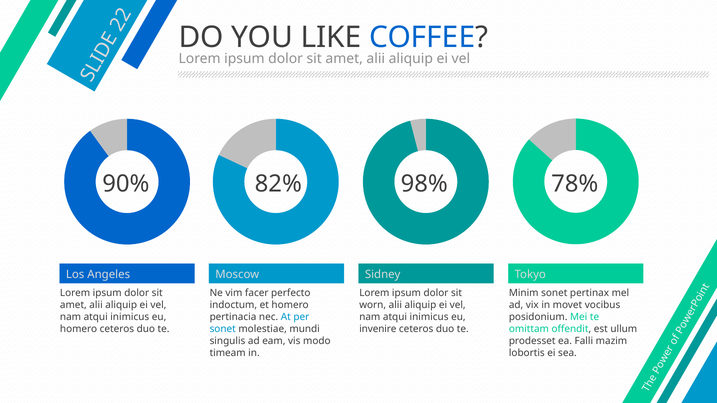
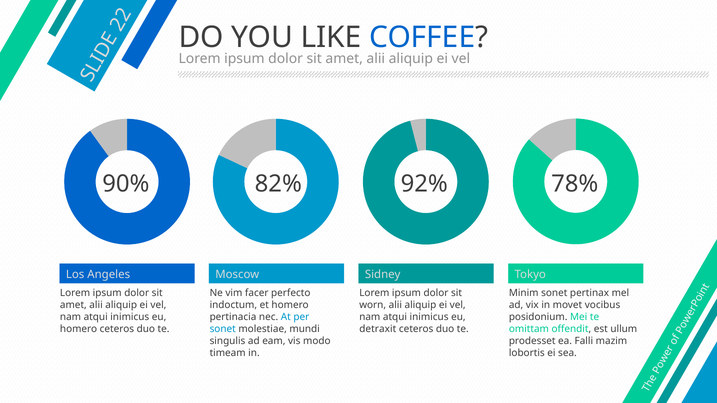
98%: 98% -> 92% (424, 184)
invenire: invenire -> detraxit (378, 329)
